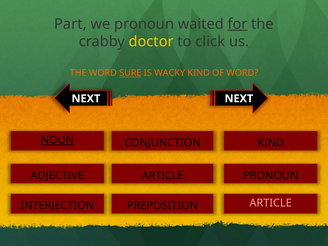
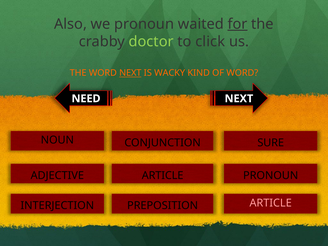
Part: Part -> Also (70, 24)
doctor colour: yellow -> light green (151, 42)
SURE: SURE -> NEXT (130, 73)
NEXT: NEXT -> NEED (86, 99)
NOUN underline: present -> none (57, 140)
KIND: KIND -> SURE (271, 143)
